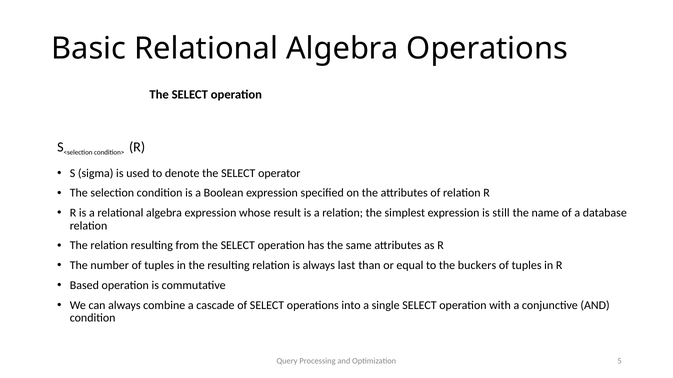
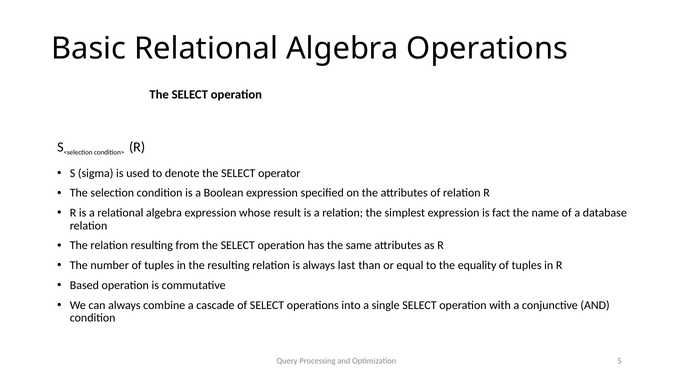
still: still -> fact (501, 213)
buckers: buckers -> equality (477, 266)
